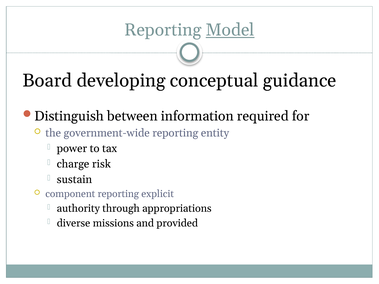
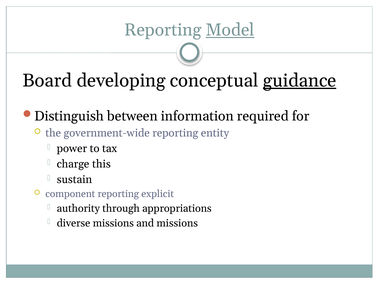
guidance underline: none -> present (300, 81)
risk: risk -> this (101, 164)
and provided: provided -> missions (177, 223)
